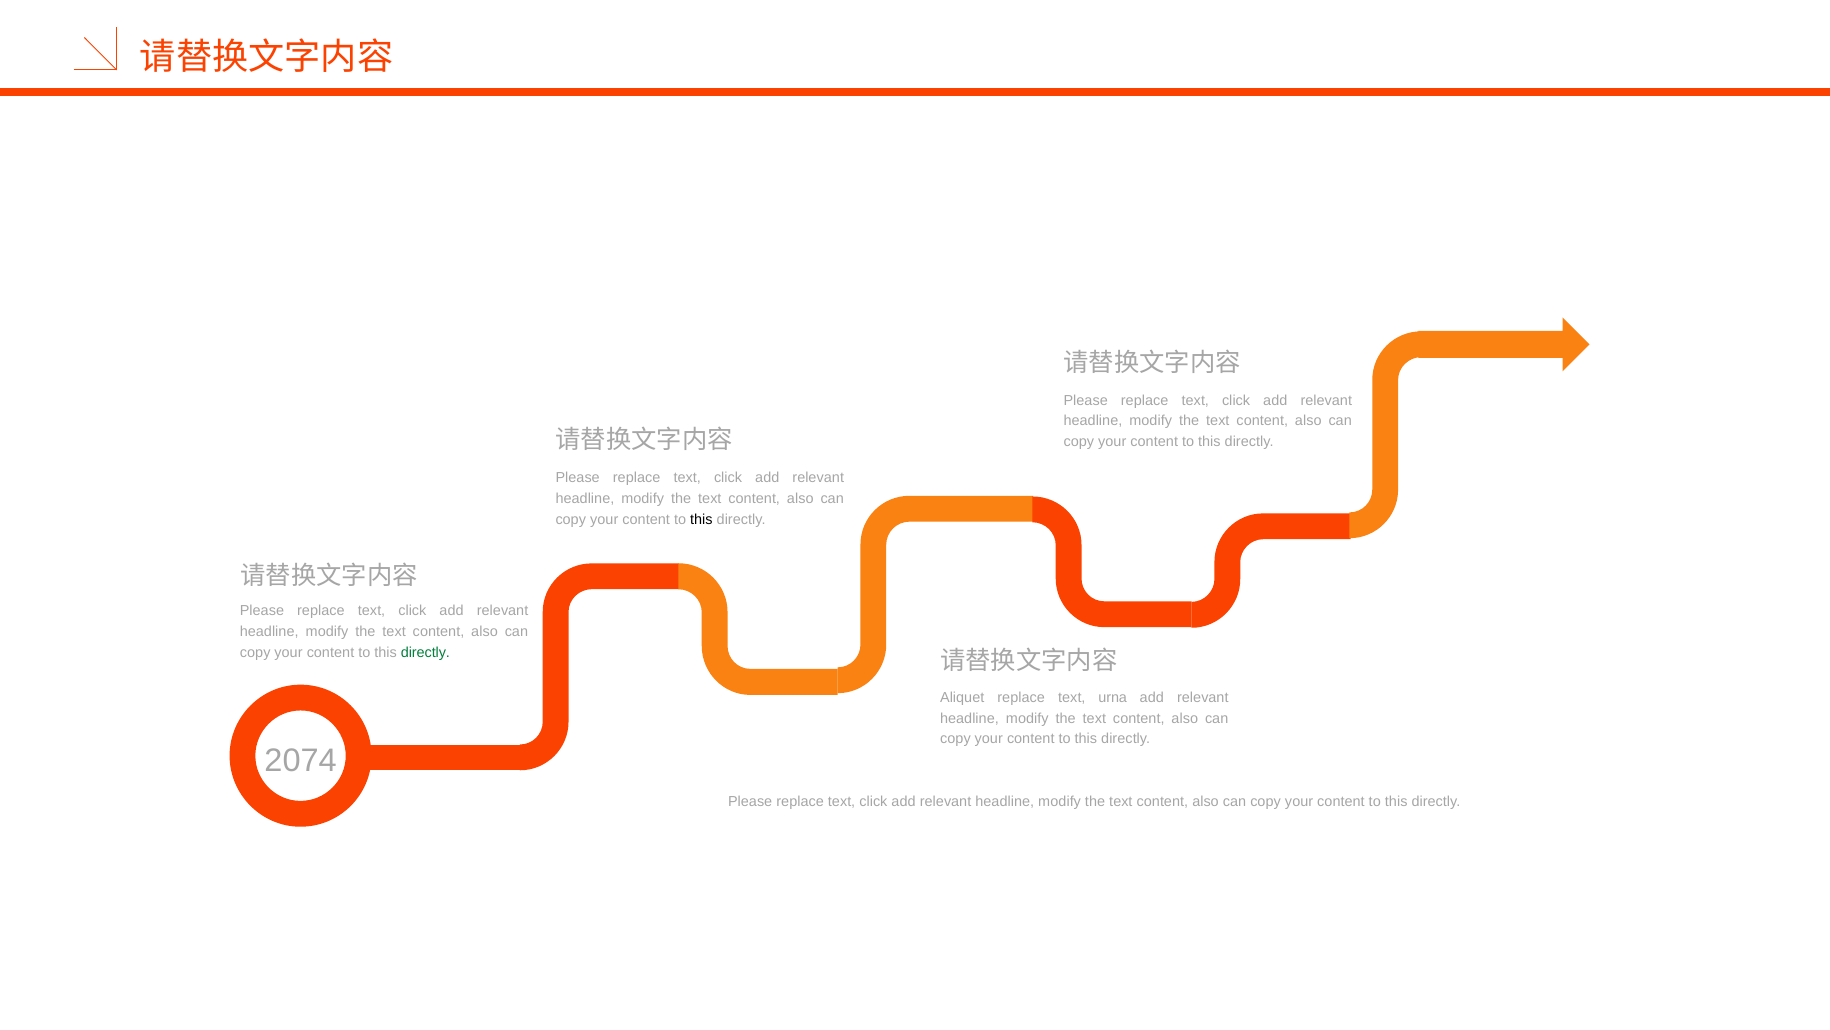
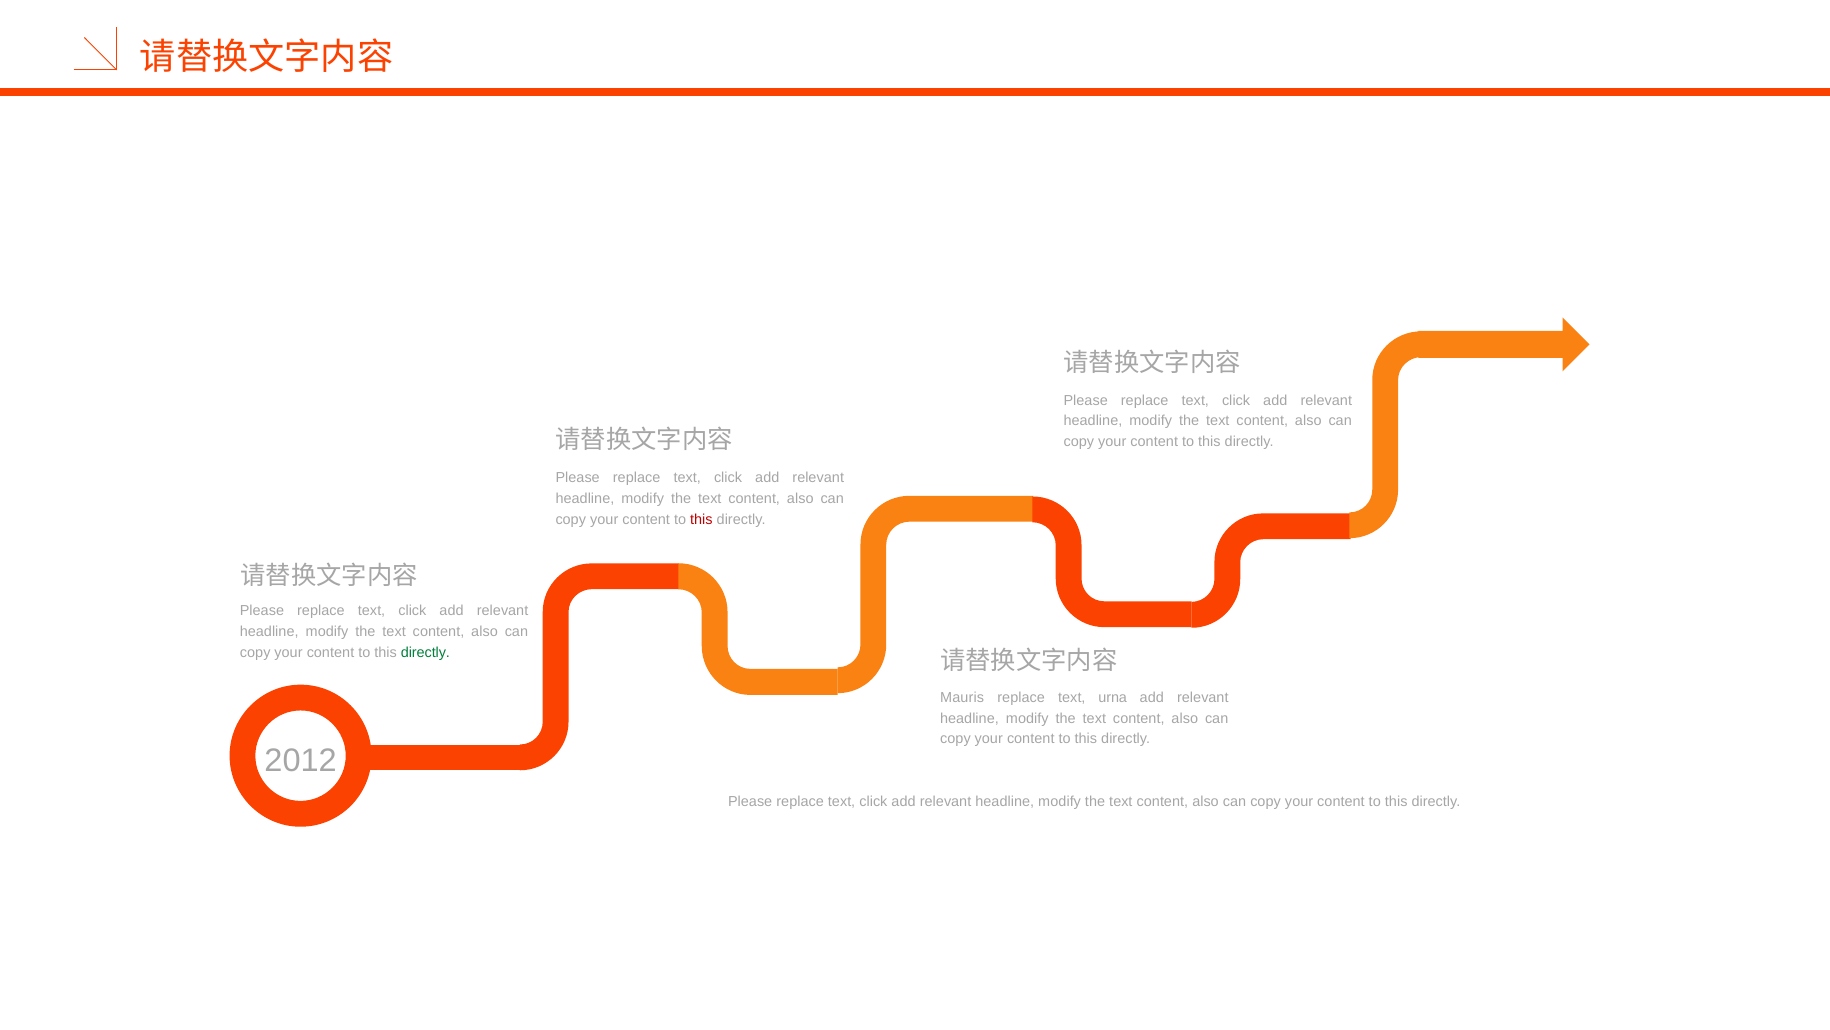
this colour: black -> red (701, 519)
Aliquet: Aliquet -> Mauris (962, 697)
2074: 2074 -> 2012 (301, 760)
